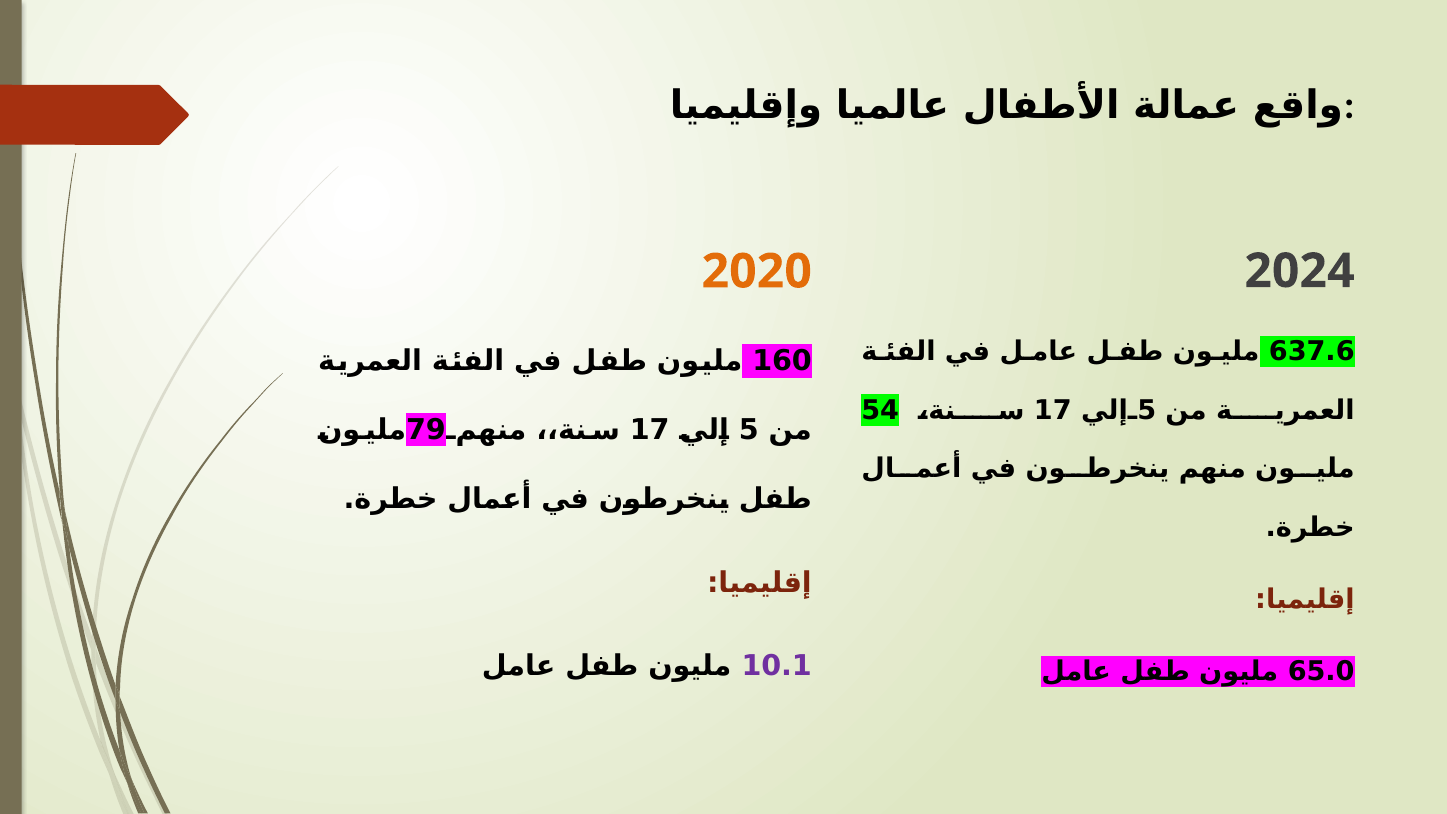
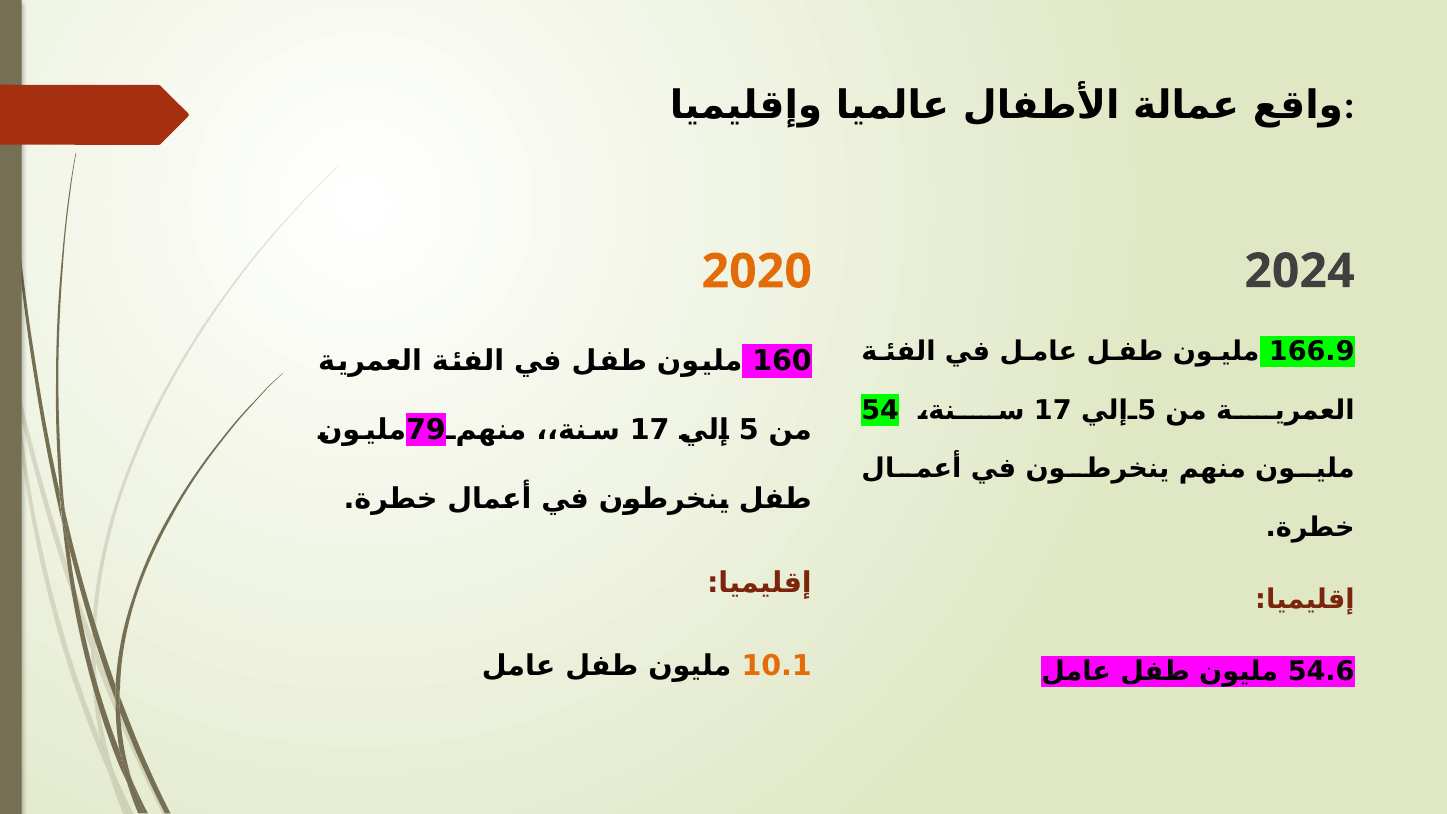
637.6: 637.6 -> 166.9 (1312, 352)
10.1 colour: purple -> orange (777, 666)
65.0: 65.0 -> 54.6 (1321, 672)
